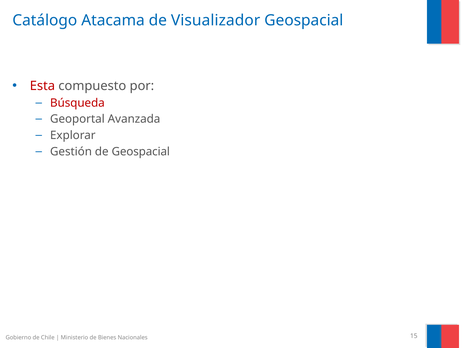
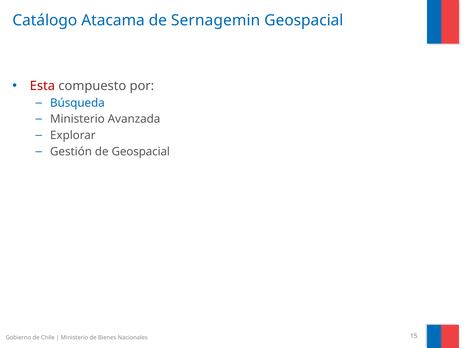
Visualizador: Visualizador -> Sernagemin (216, 20)
Búsqueda colour: red -> blue (77, 103)
Geoportal: Geoportal -> Ministerio (77, 119)
